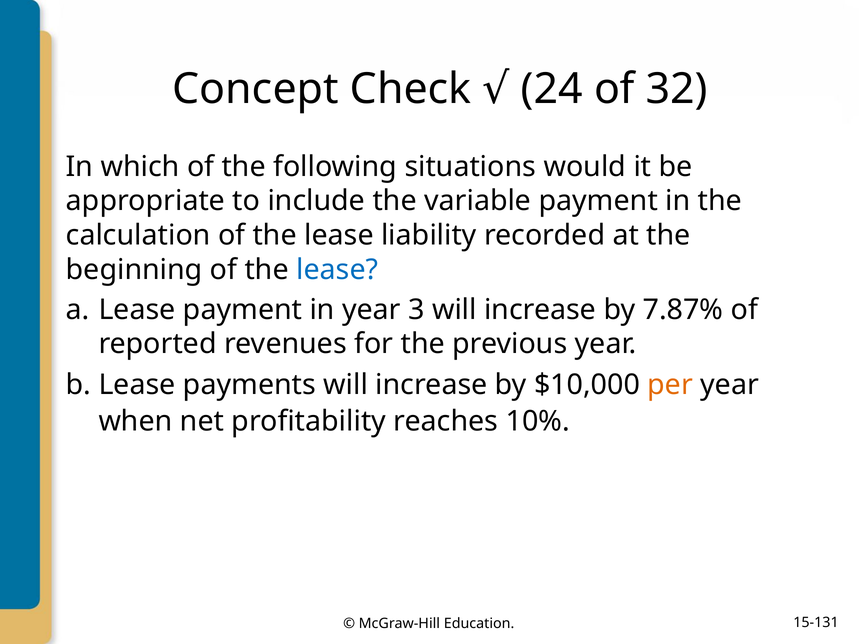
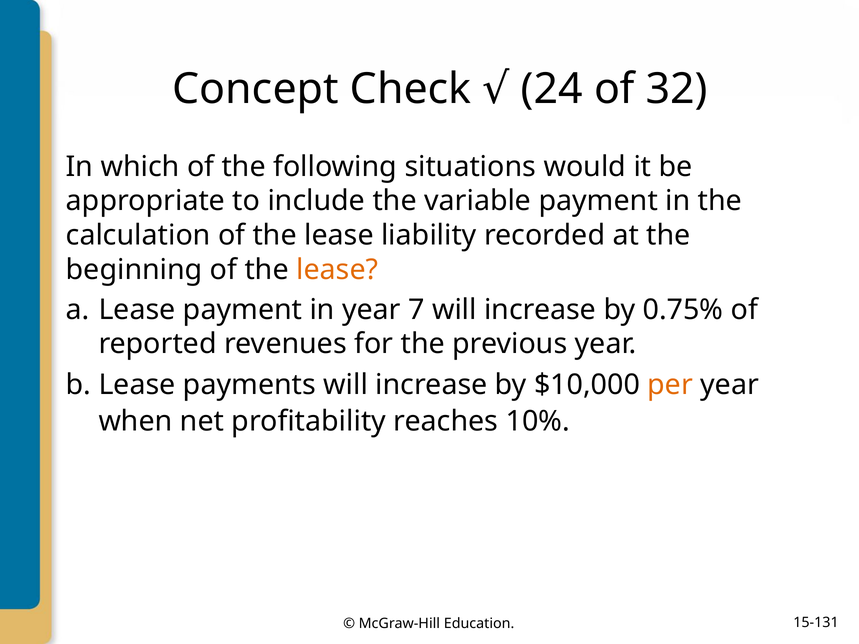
lease colour: blue -> orange (337, 270)
3: 3 -> 7 (416, 310)
7.87%: 7.87% -> 0.75% (683, 310)
